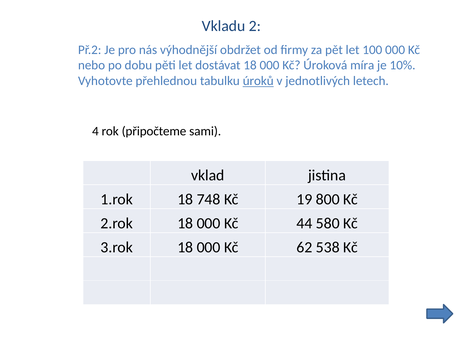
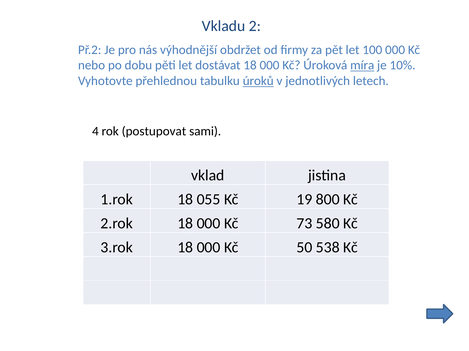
míra underline: none -> present (362, 66)
připočteme: připočteme -> postupovat (154, 132)
748: 748 -> 055 (209, 200)
44: 44 -> 73 (305, 224)
62: 62 -> 50 (305, 248)
